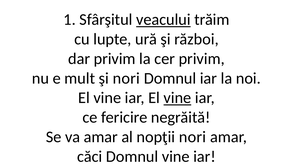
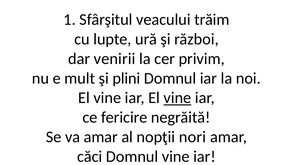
veacului underline: present -> none (163, 20)
dar privim: privim -> venirii (115, 59)
şi nori: nori -> plini (126, 78)
